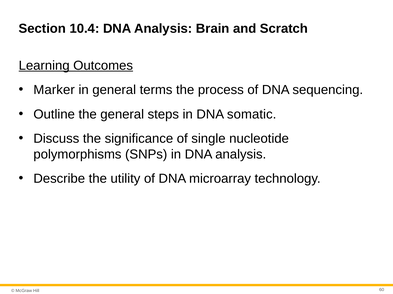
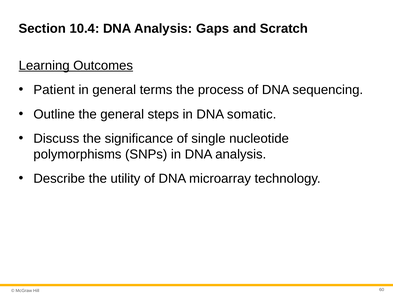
Brain: Brain -> Gaps (213, 29)
Marker: Marker -> Patient (54, 90)
